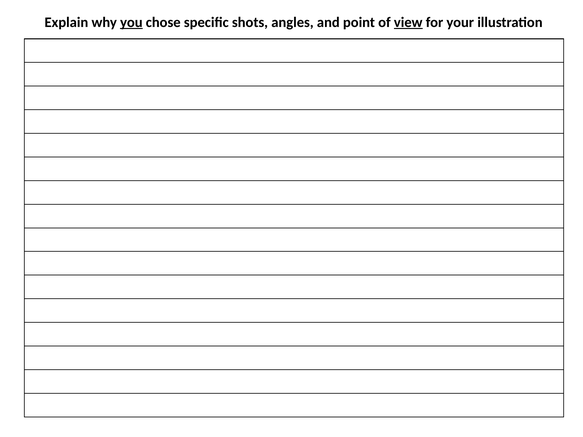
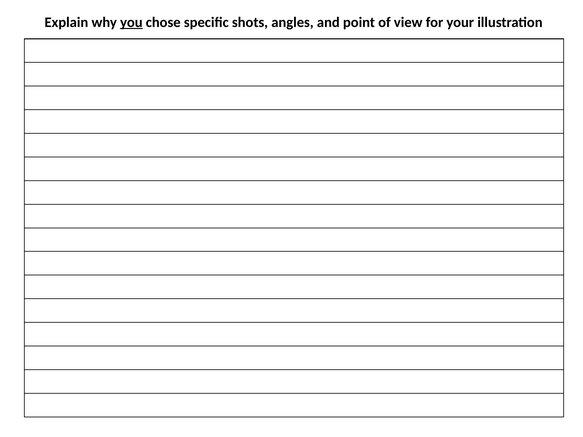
view underline: present -> none (408, 22)
